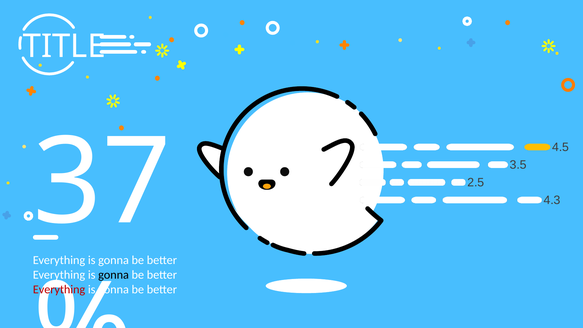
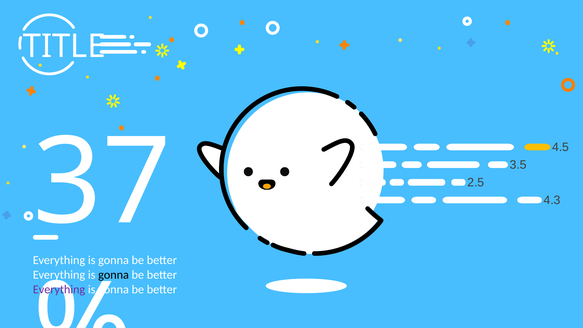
Everything colour: red -> purple (59, 289)
